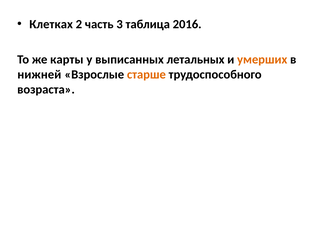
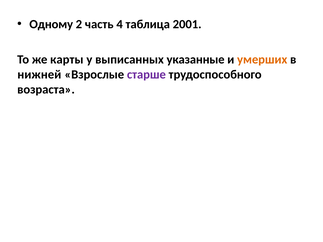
Клетках: Клетках -> Одному (51, 24)
3: 3 -> 4 (120, 24)
2016: 2016 -> 2001 (187, 24)
летальных: летальных -> указанные (196, 59)
старше colour: orange -> purple (146, 74)
